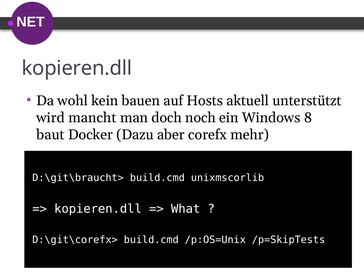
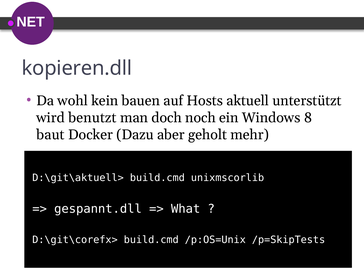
mancht: mancht -> benutzt (92, 118)
corefx: corefx -> geholt (208, 135)
D:\git\braucht>: D:\git\braucht> -> D:\git\aktuell> (78, 178)
kopieren.dll: kopieren.dll -> gespannt.dll (98, 209)
